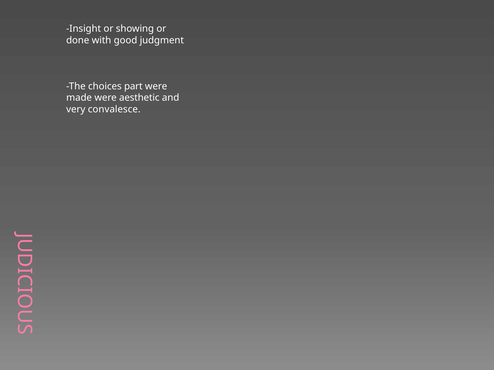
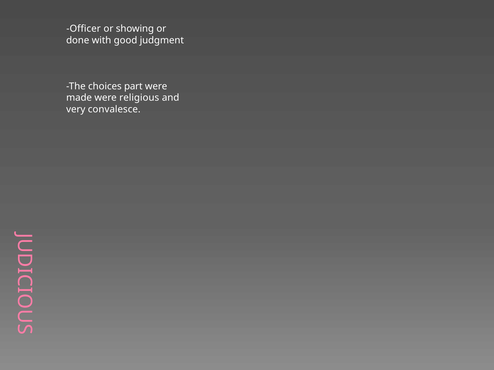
Insight: Insight -> Officer (84, 29)
aesthetic: aesthetic -> religious (139, 98)
